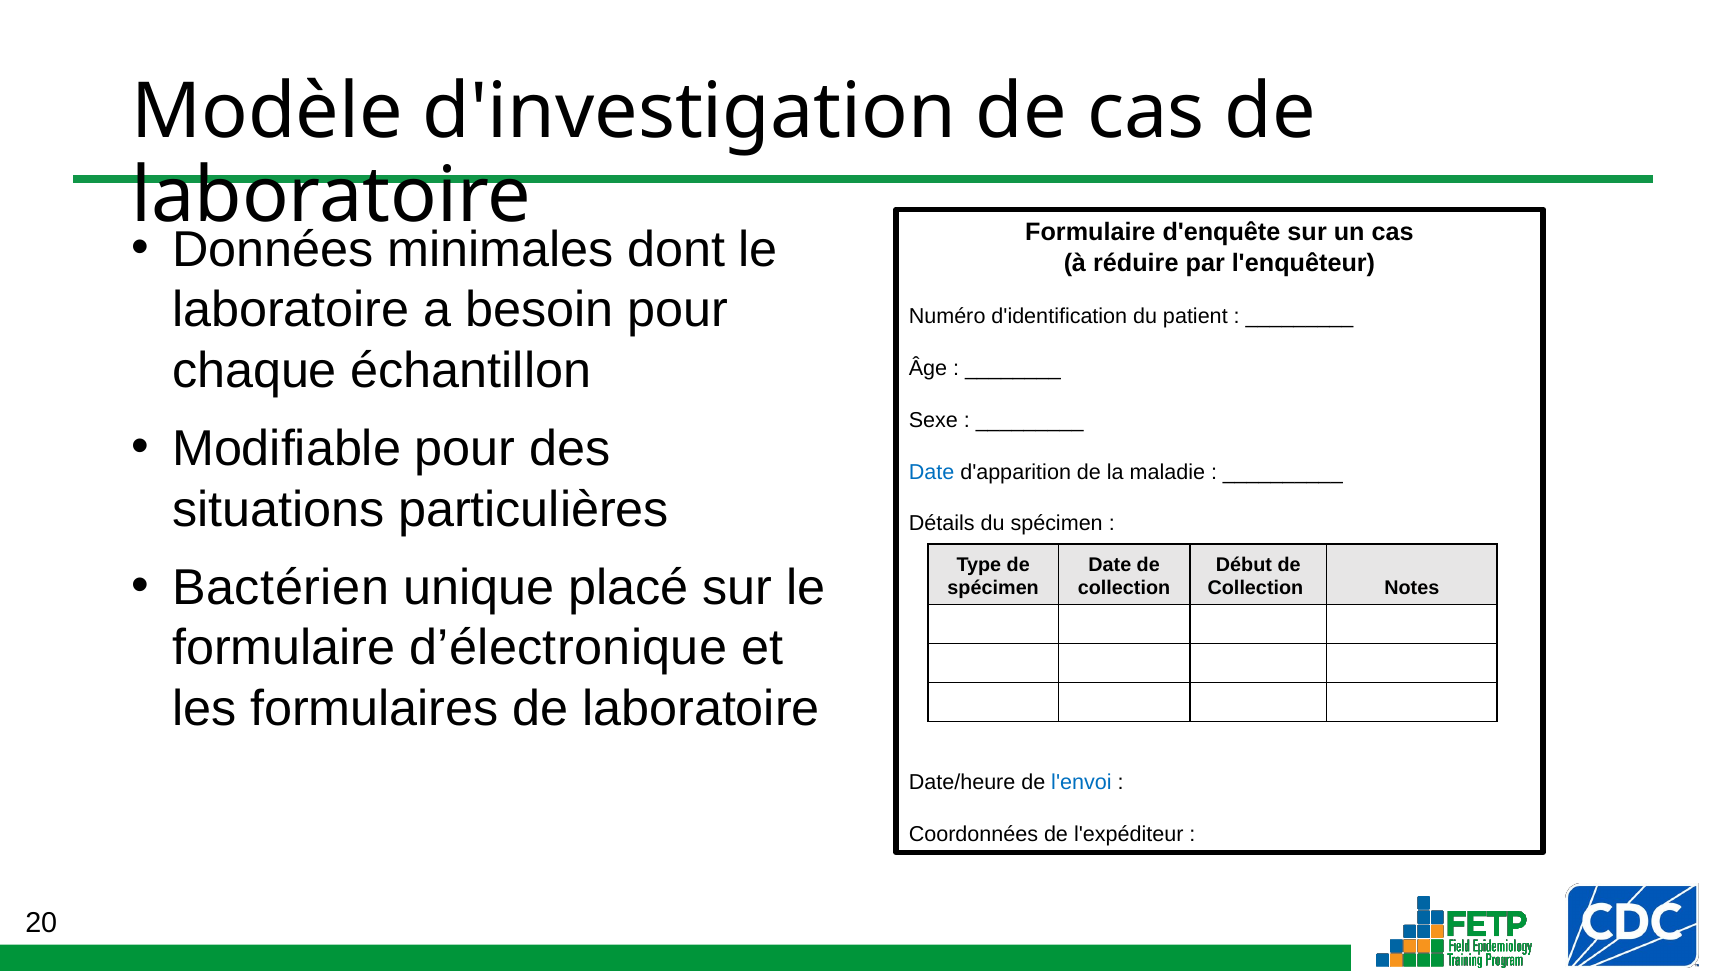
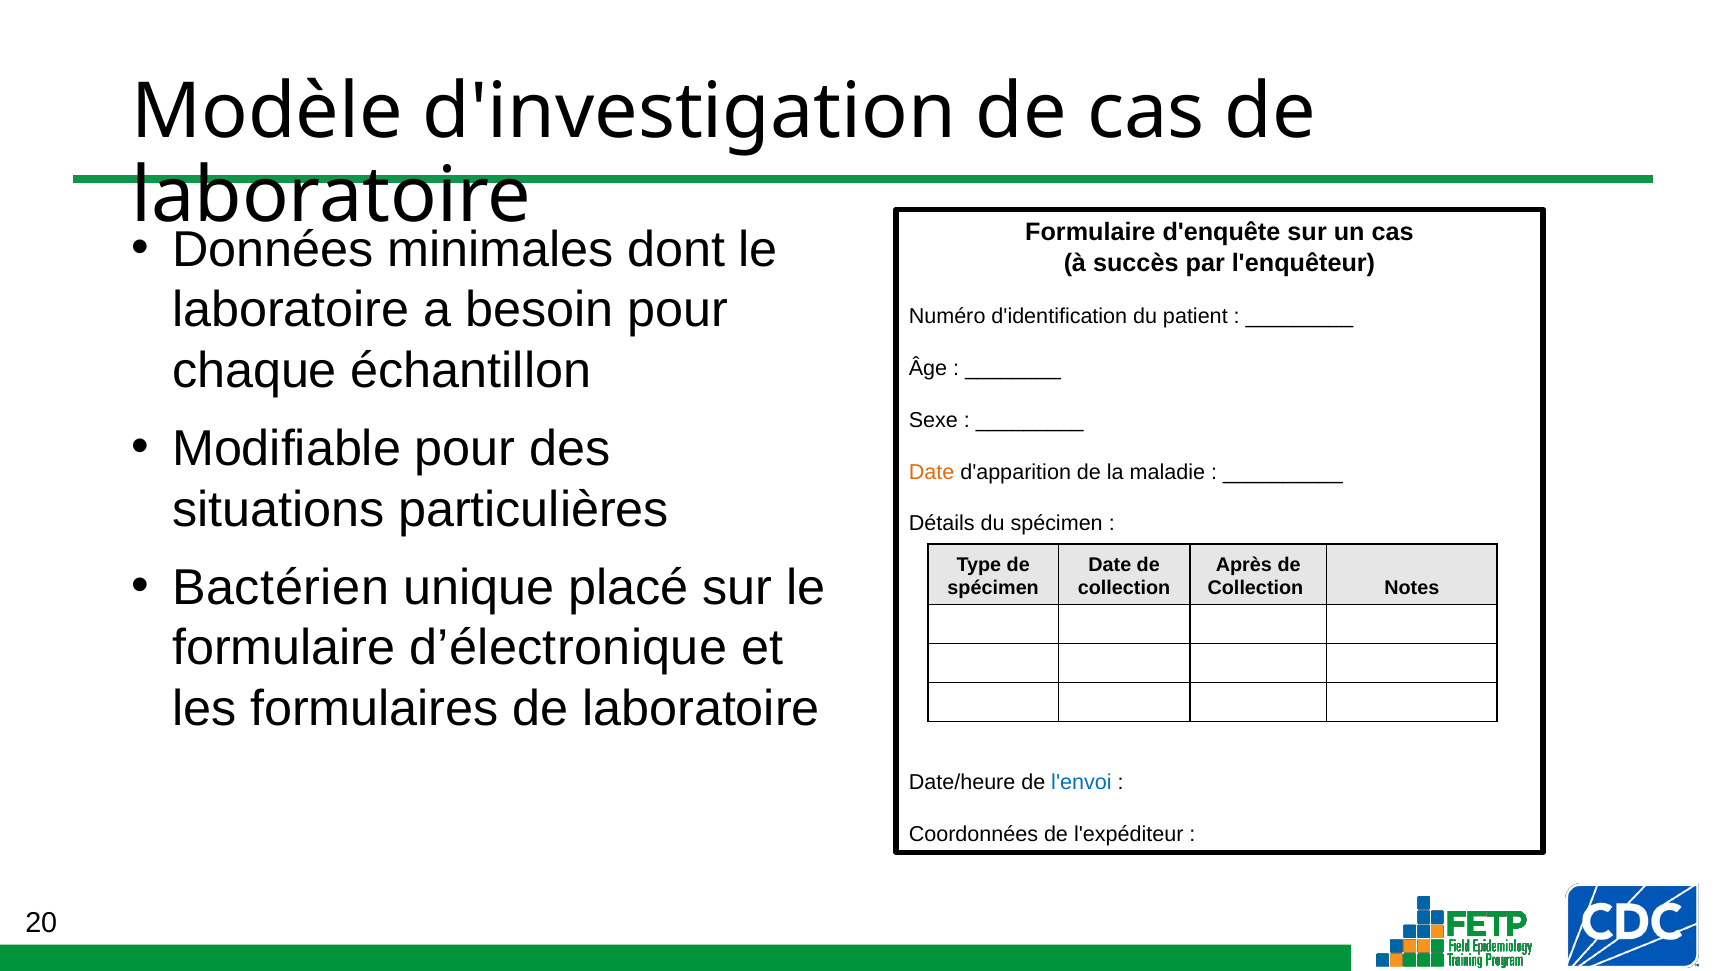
réduire: réduire -> succès (1136, 263)
Date colour: blue -> orange (932, 472)
Début: Début -> Après (1244, 565)
